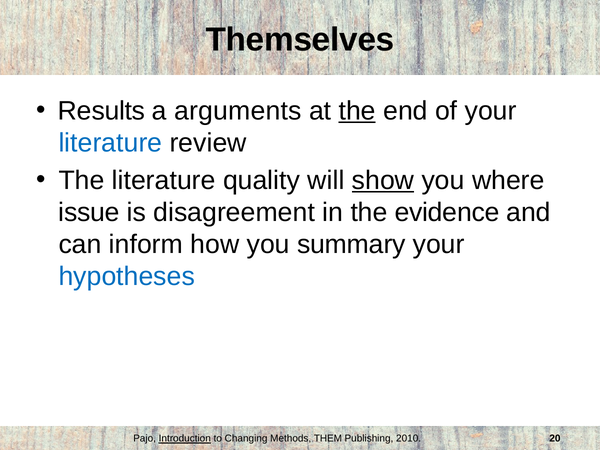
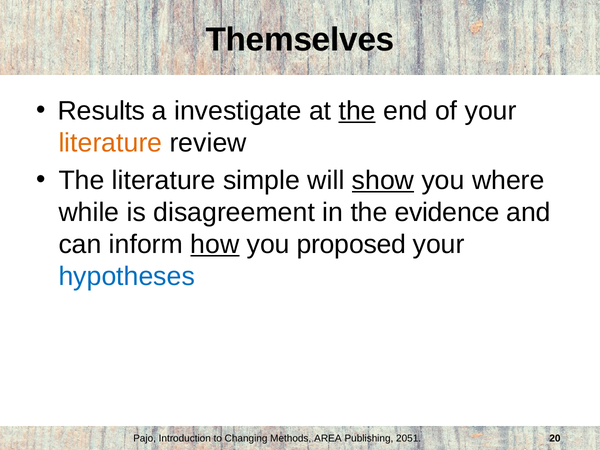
arguments: arguments -> investigate (238, 111)
literature colour: blue -> orange (110, 143)
quality: quality -> simple (262, 180)
issue: issue -> while (89, 212)
how underline: none -> present (215, 244)
summary: summary -> proposed (351, 244)
Introduction underline: present -> none (185, 439)
THEM: THEM -> AREA (328, 439)
2010: 2010 -> 2051 (409, 439)
